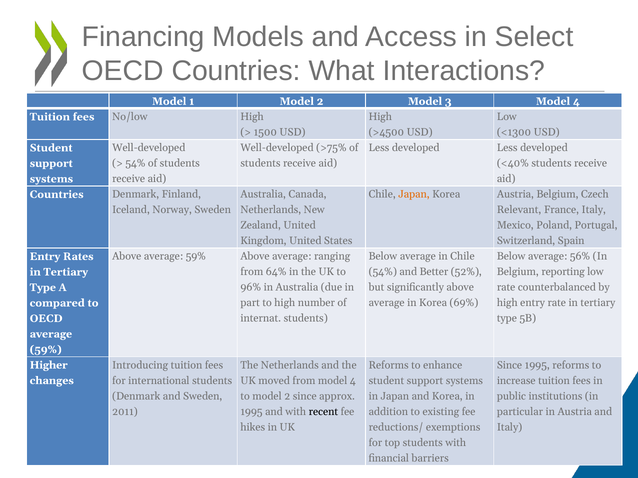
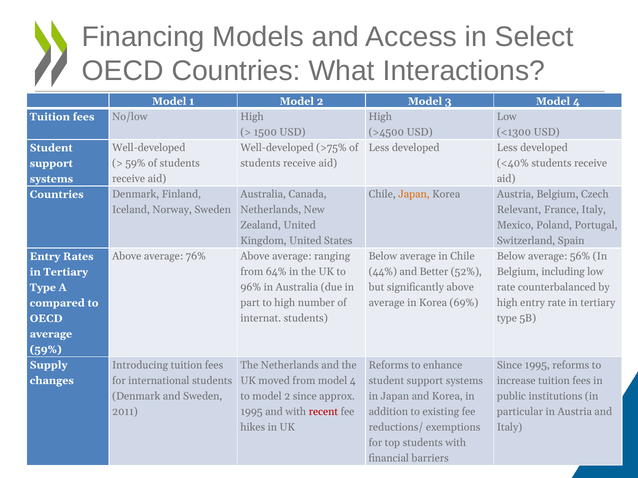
54%: 54% -> 59% (135, 164)
Above average 59%: 59% -> 76% (196, 257)
54%: 54% -> 44% (383, 272)
reporting: reporting -> including (563, 272)
Higher: Higher -> Supply (49, 365)
recent colour: black -> red (323, 412)
